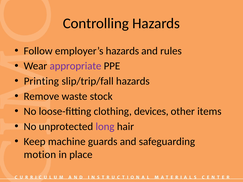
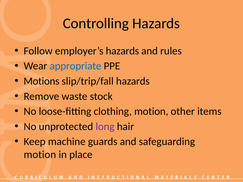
appropriate colour: purple -> blue (75, 66)
Printing: Printing -> Motions (41, 81)
clothing devices: devices -> motion (151, 112)
